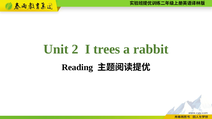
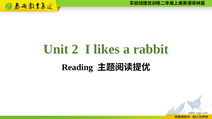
trees: trees -> likes (107, 49)
